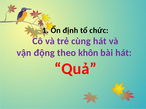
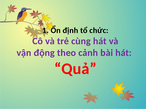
khôn: khôn -> cảnh (88, 53)
